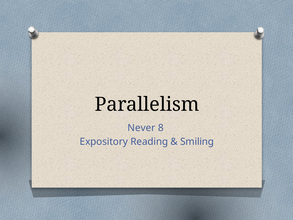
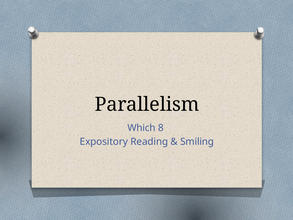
Never: Never -> Which (142, 128)
